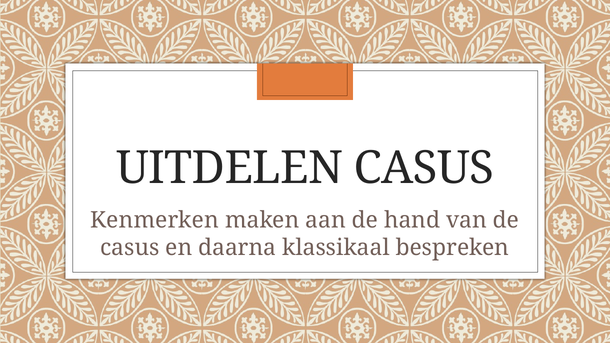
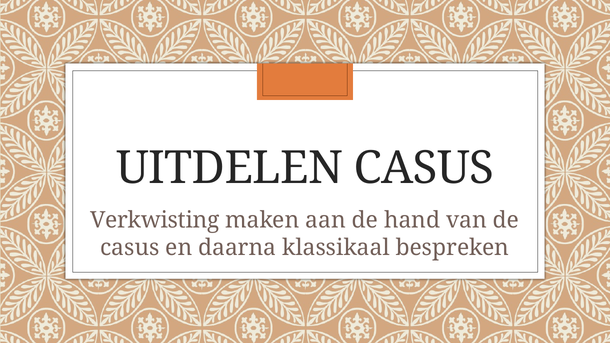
Kenmerken: Kenmerken -> Verkwisting (155, 220)
